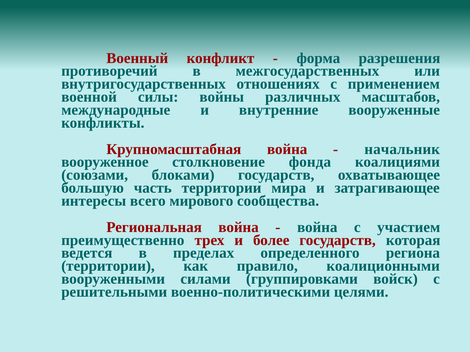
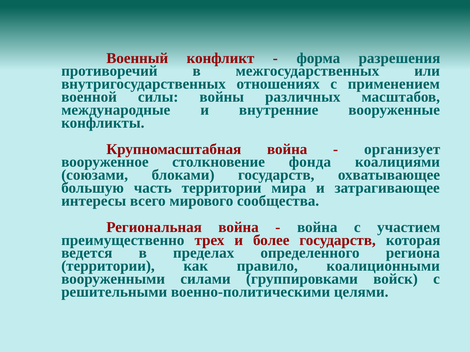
начальник: начальник -> организует (402, 149)
